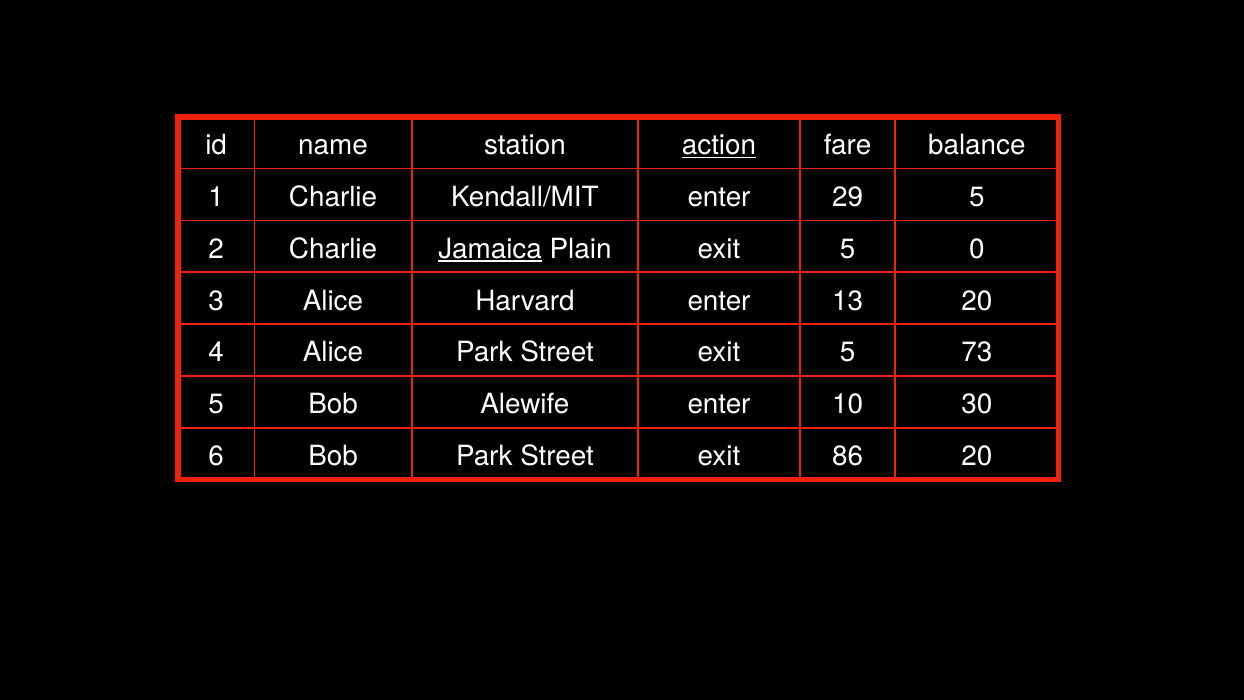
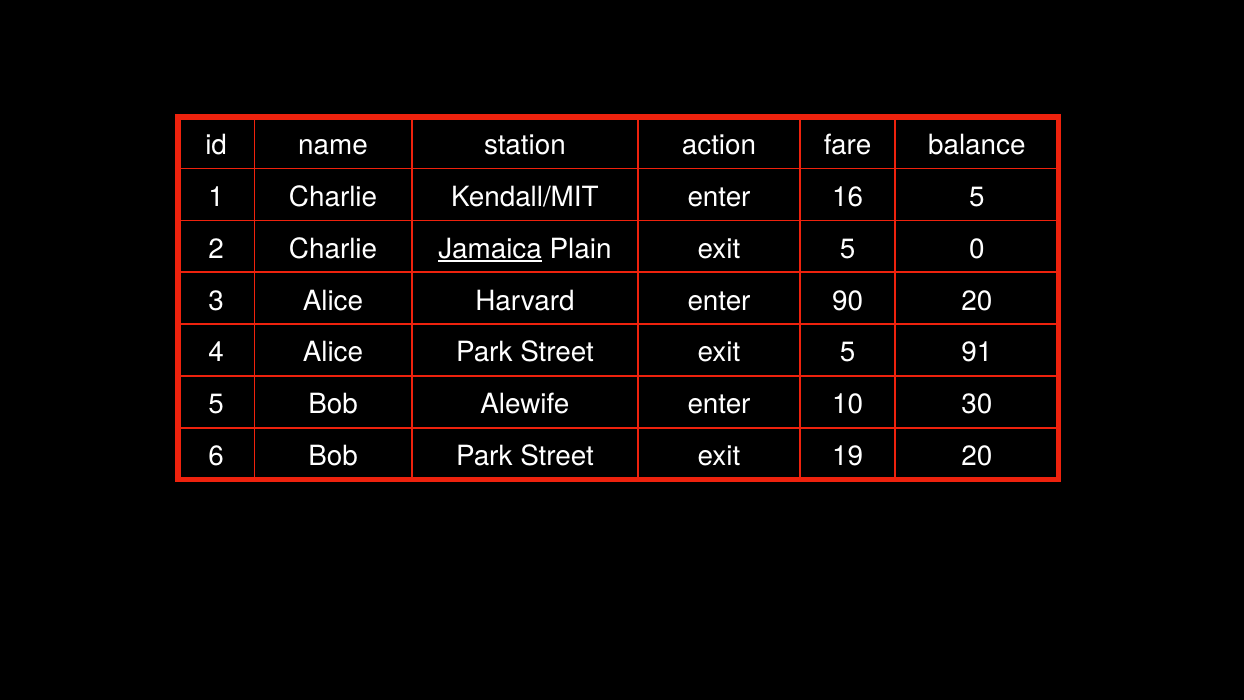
action underline: present -> none (719, 145)
29: 29 -> 16 (848, 197)
13: 13 -> 90 (848, 301)
73: 73 -> 91 (977, 353)
86: 86 -> 19 (848, 456)
